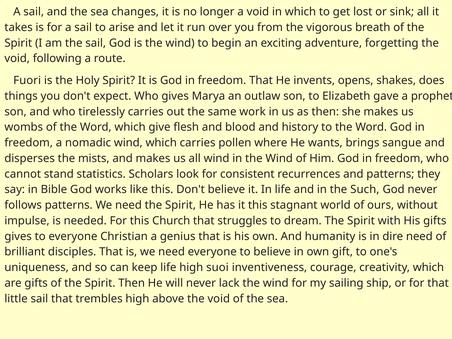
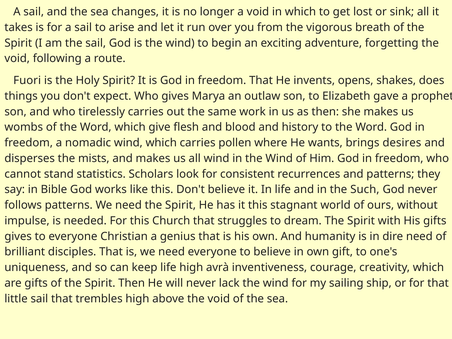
sangue: sangue -> desires (402, 143)
suoi: suoi -> avrà (218, 268)
